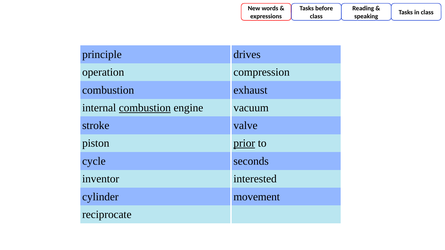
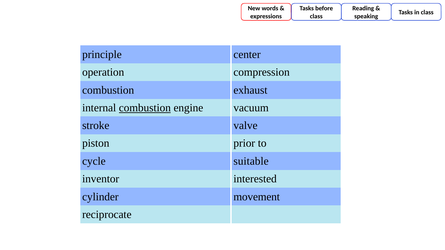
drives: drives -> center (247, 55)
prior underline: present -> none (244, 143)
seconds: seconds -> suitable (251, 161)
